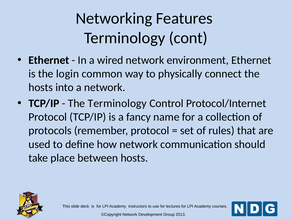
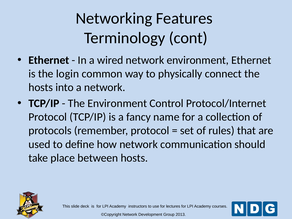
The Terminology: Terminology -> Environment (117, 103)
